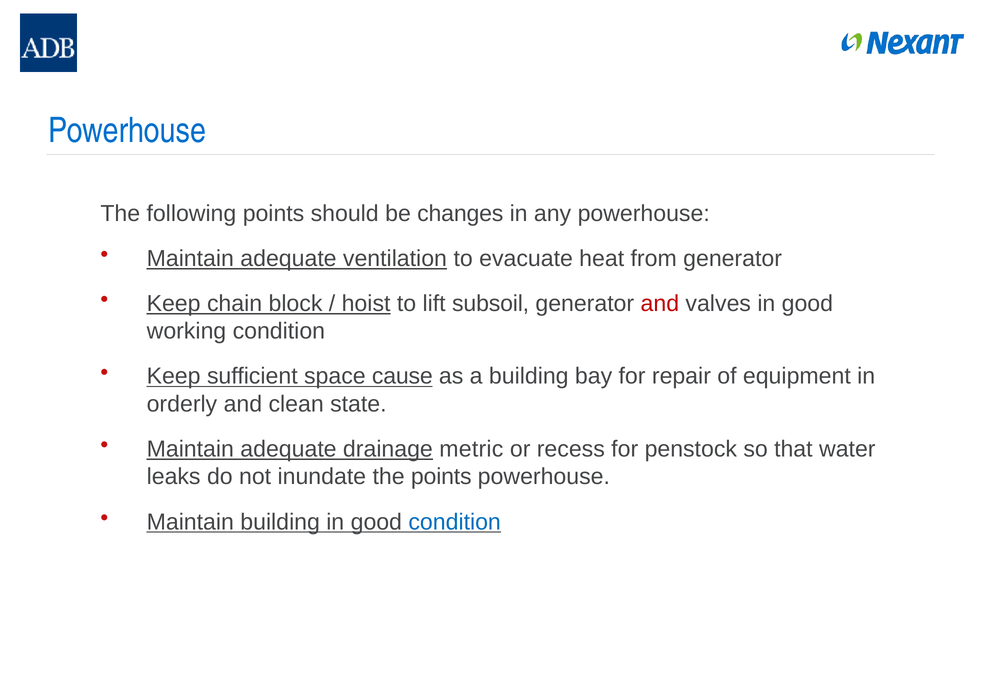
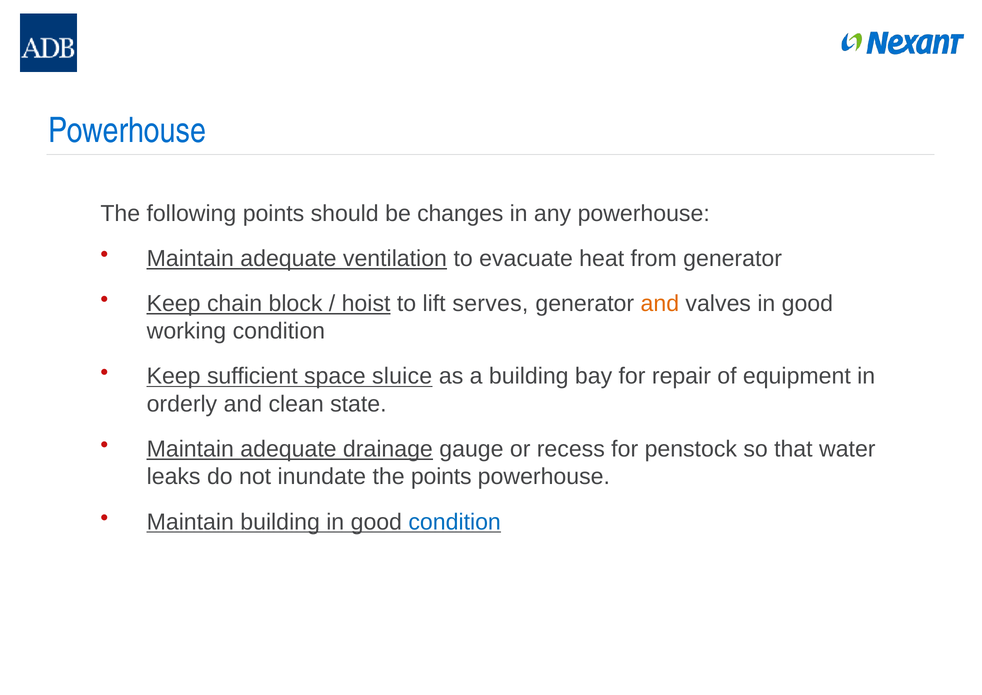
subsoil: subsoil -> serves (490, 303)
and colour: red -> orange (660, 303)
cause: cause -> sluice (402, 376)
metric: metric -> gauge (471, 449)
